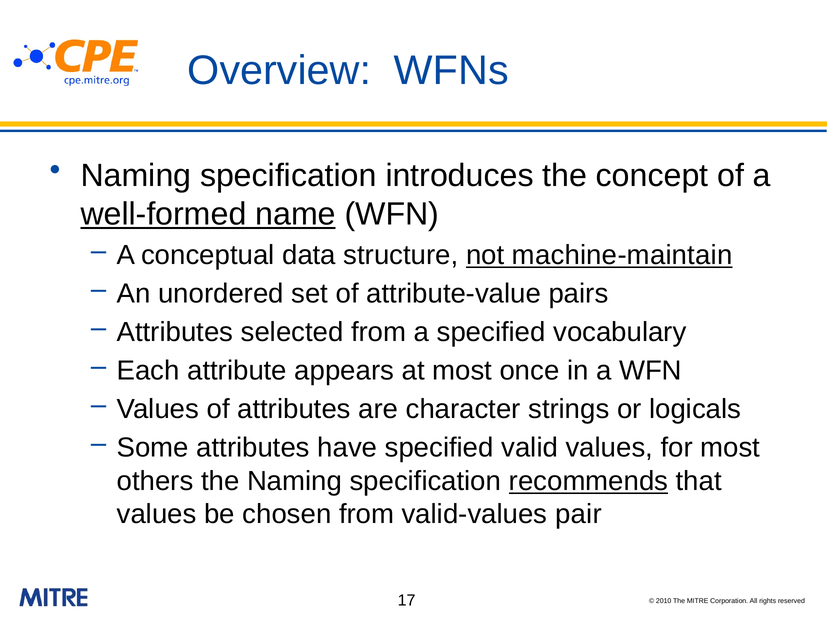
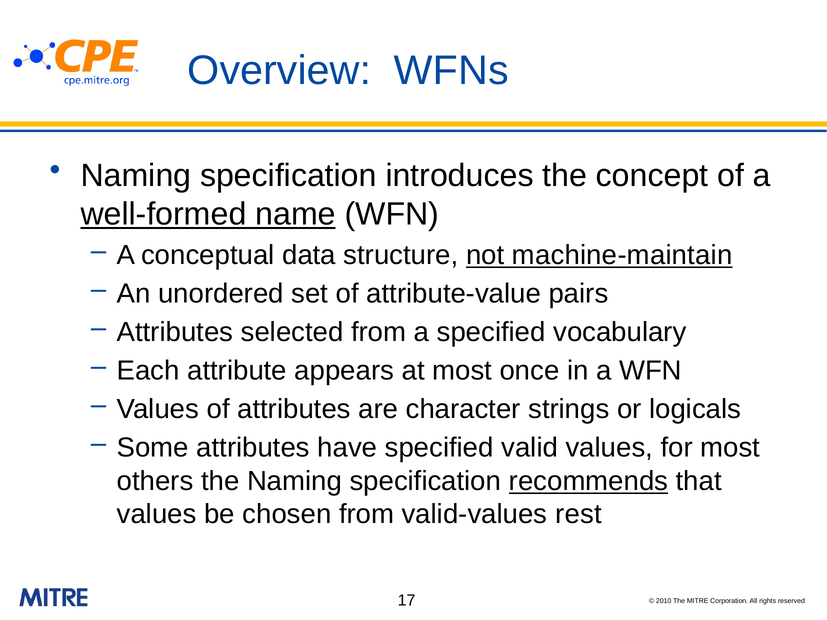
pair: pair -> rest (578, 514)
